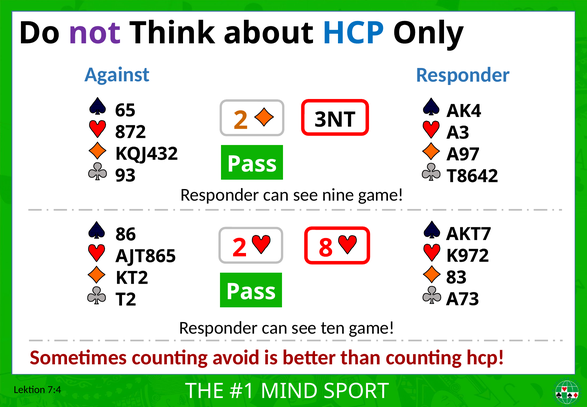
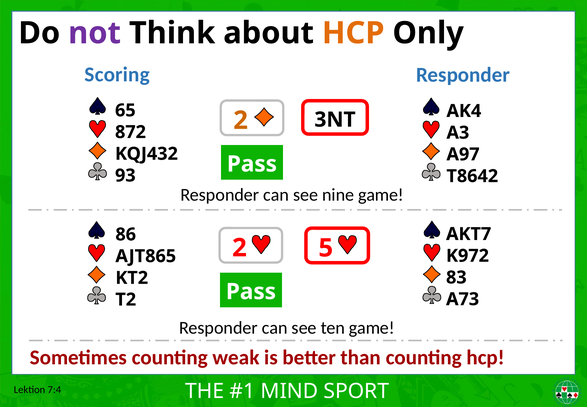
HCP colour: blue -> orange (353, 33)
Against: Against -> Scoring (117, 74)
8: 8 -> 5 (326, 248)
avoid: avoid -> weak (236, 357)
